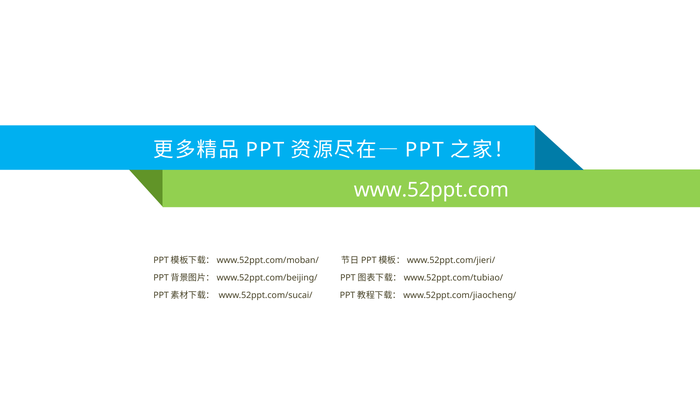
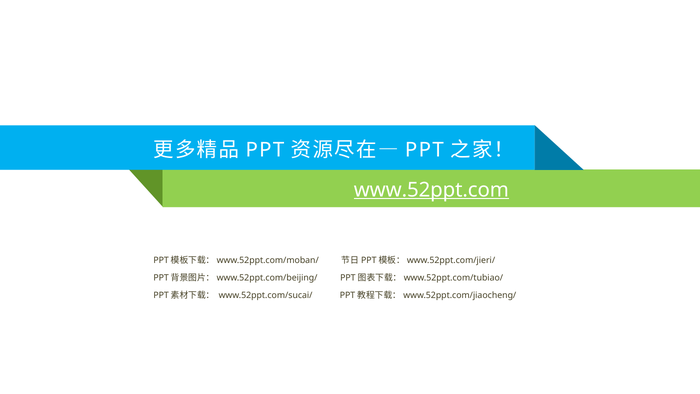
www.52ppt.com underline: none -> present (431, 190)
